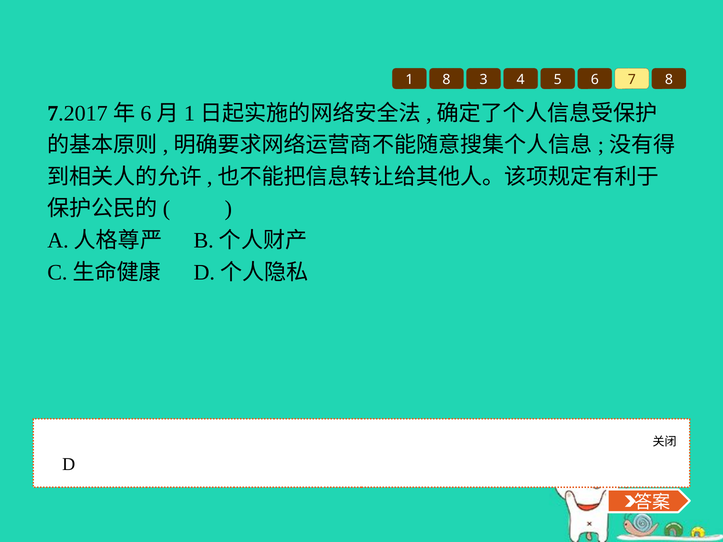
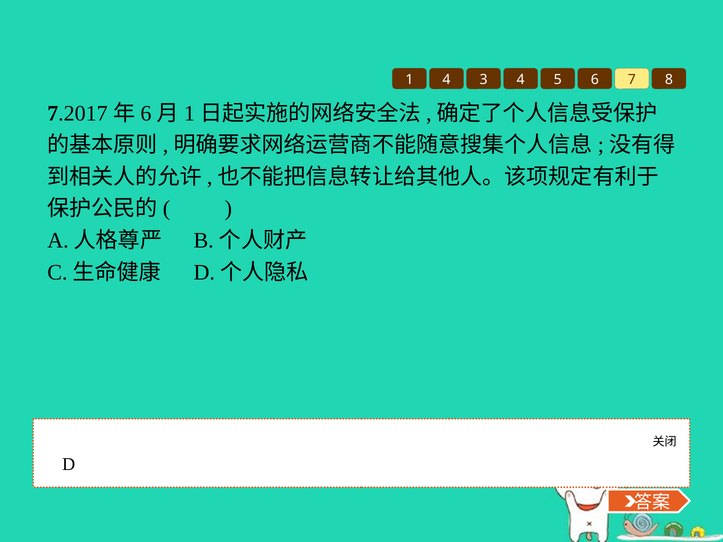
1 8: 8 -> 4 (447, 80)
